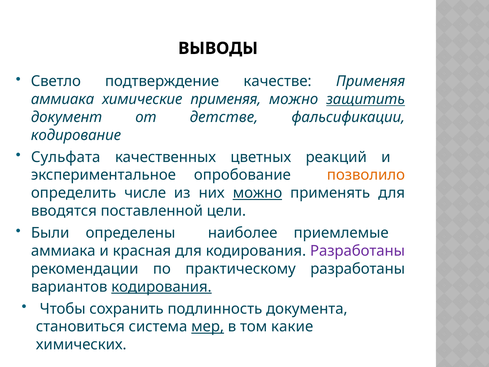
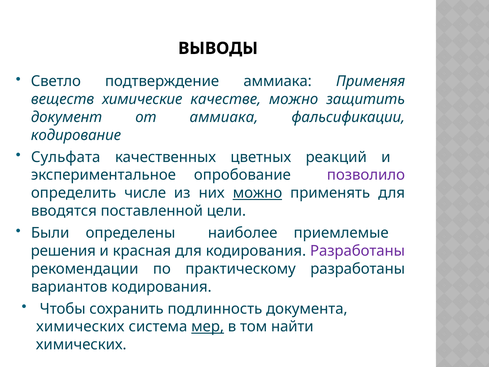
подтверждение качестве: качестве -> аммиака (278, 81)
аммиака: аммиака -> веществ (63, 99)
химические применяя: применяя -> качестве (226, 99)
защитить underline: present -> none (366, 99)
от детстве: детстве -> аммиака (224, 117)
позволило colour: orange -> purple (366, 175)
аммиака: аммиака -> решения (63, 251)
кодирования underline: present -> none (161, 287)
становиться: становиться -> химических (80, 326)
какие: какие -> найти (292, 326)
